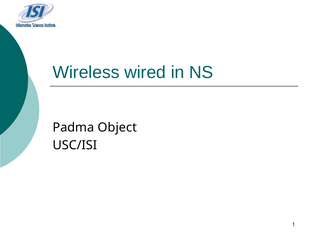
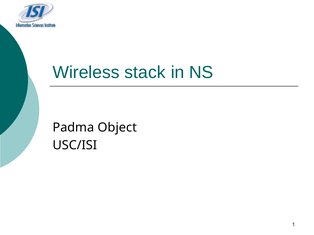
wired: wired -> stack (145, 73)
